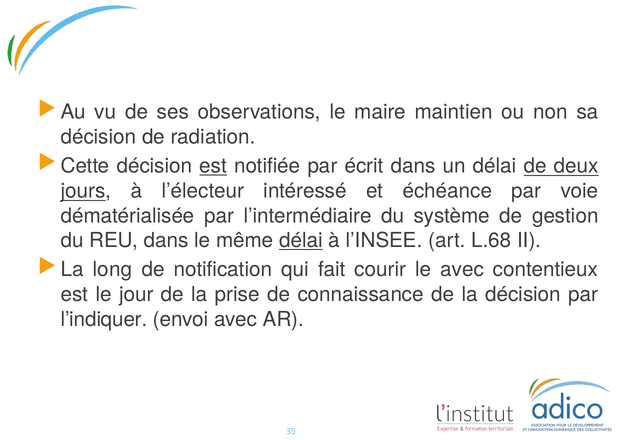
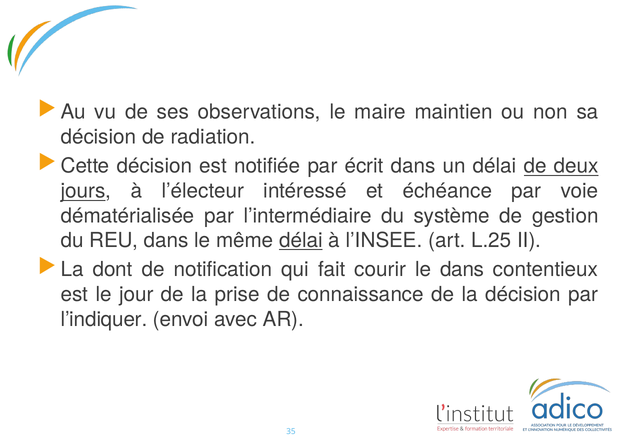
est underline: present -> none (213, 166)
L.68: L.68 -> L.25 (491, 240)
long: long -> dont (113, 269)
le avec: avec -> dans (462, 269)
